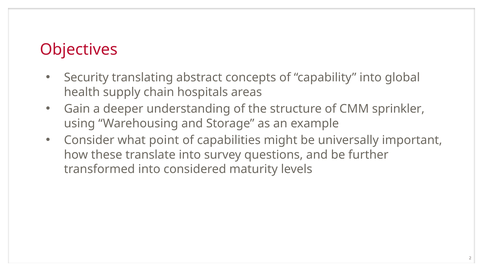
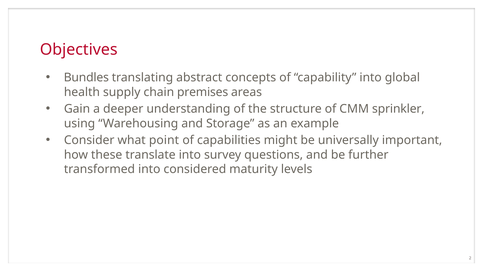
Security: Security -> Bundles (86, 78)
hospitals: hospitals -> premises (203, 92)
